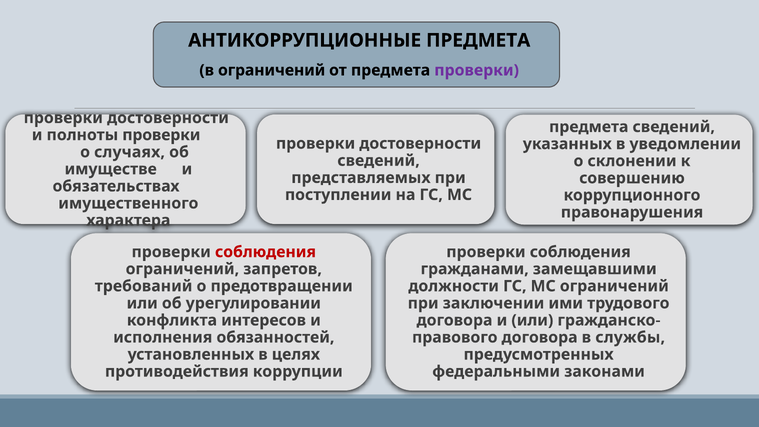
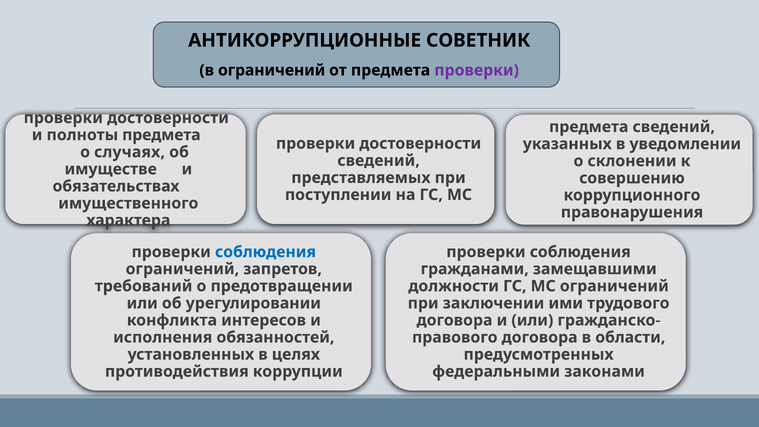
АНТИКОРРУПЦИОННЫЕ ПРЕДМЕТА: ПРЕДМЕТА -> СОВЕТНИК (478, 40)
полноты проверки: проверки -> предмета (161, 135)
соблюдения colour: red -> blue (265, 252)
службы: службы -> области (630, 337)
